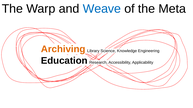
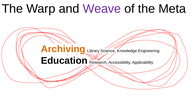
Weave colour: blue -> purple (102, 9)
